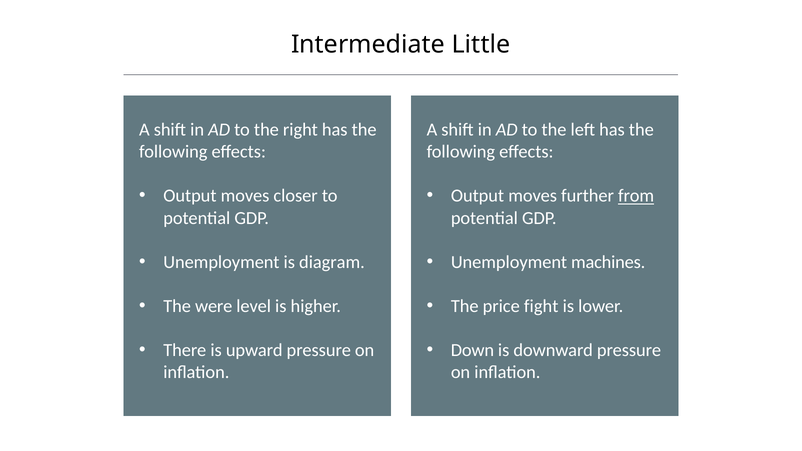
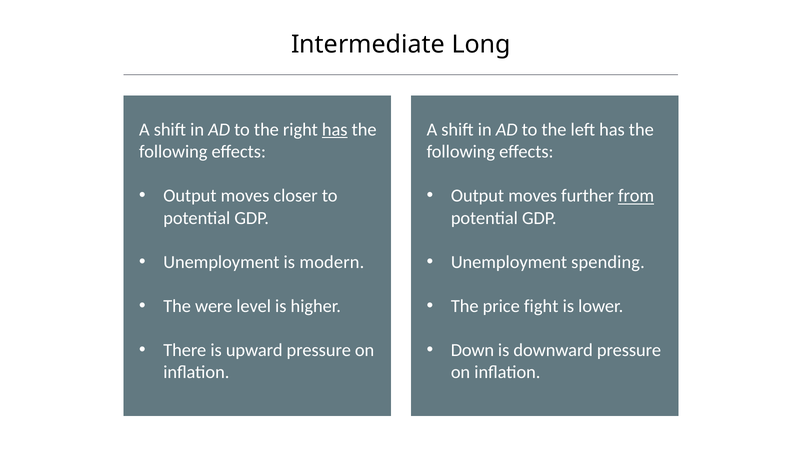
Little: Little -> Long (481, 44)
has underline: none -> present (335, 130)
diagram: diagram -> modern (332, 262)
machines: machines -> spending (608, 262)
